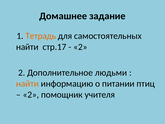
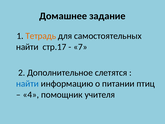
2: 2 -> 7 (80, 47)
людьми: людьми -> слетятся (111, 72)
найти colour: orange -> blue (27, 83)
2: 2 -> 4 (31, 94)
